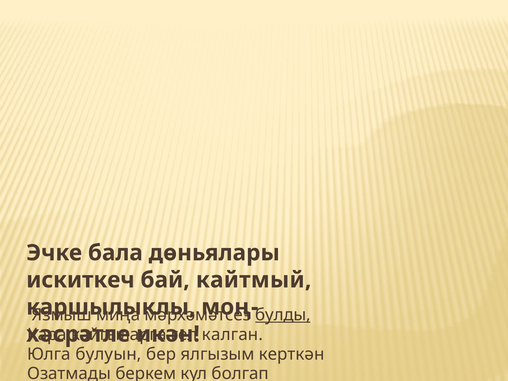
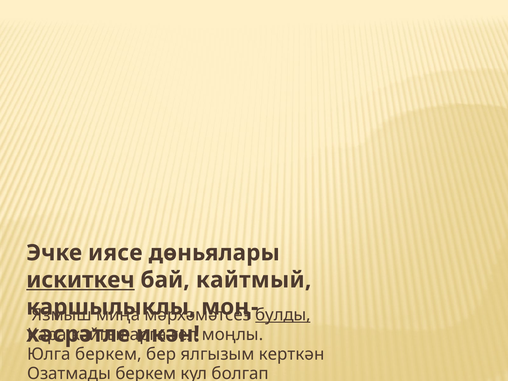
Эчке бала: бала -> иясе (115, 253)
искиткеч underline: none -> present (80, 280)
калган: калган -> моңлы (233, 334)
Юлга булуын: булуын -> беркем (108, 354)
